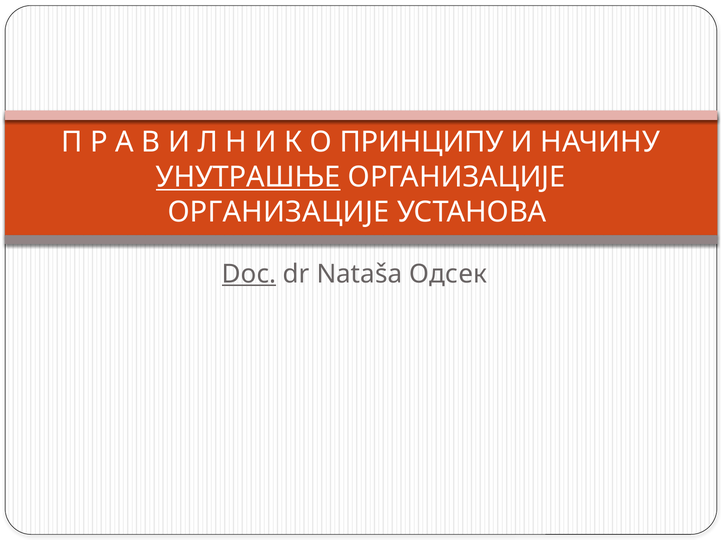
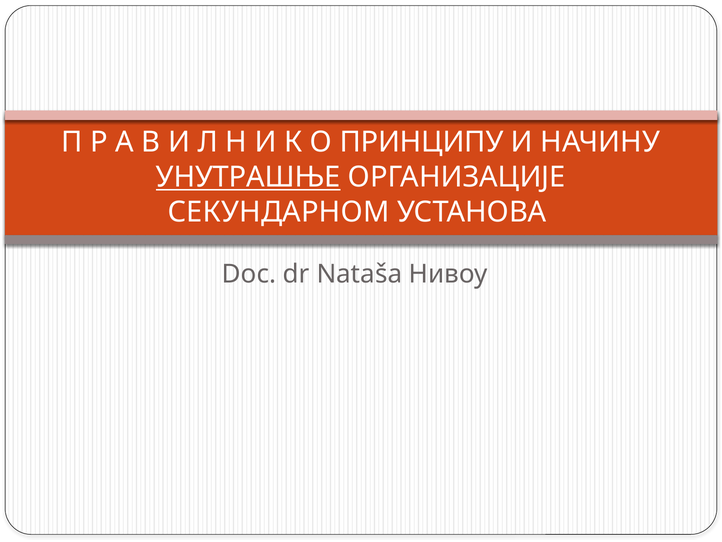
ОРГАНИЗАЦИЈЕ: ОРГАНИЗАЦИЈЕ -> СЕКУНДАРНОМ (279, 212)
Doc underline: present -> none (249, 274)
Одсек: Одсек -> Нивоу (448, 274)
